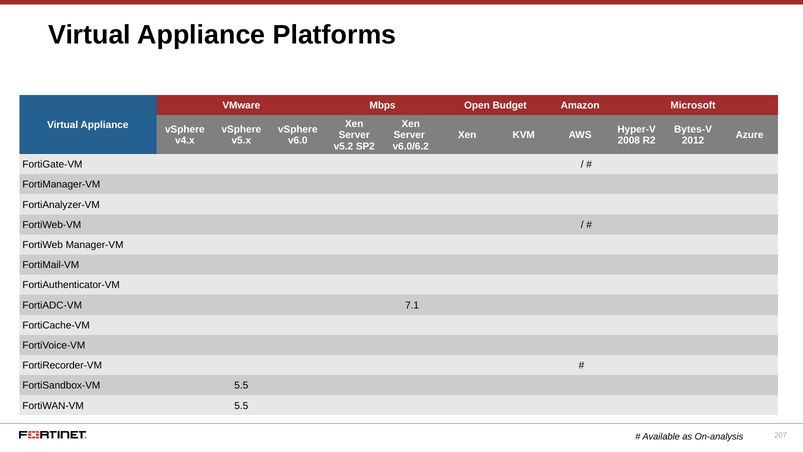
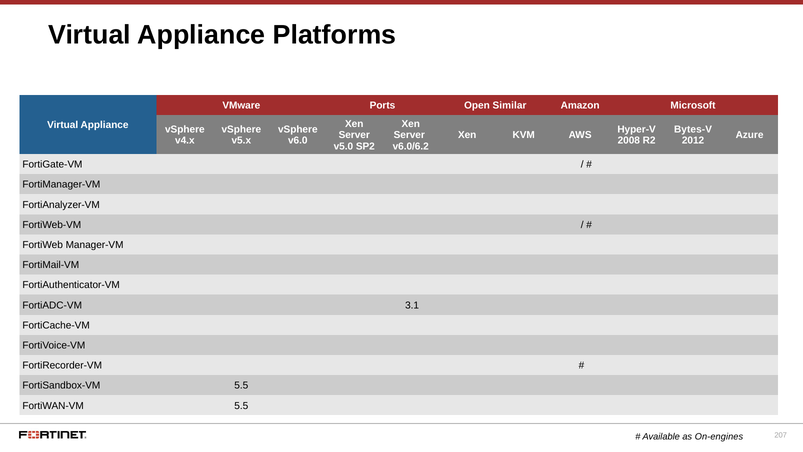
Mbps: Mbps -> Ports (383, 105)
Budget: Budget -> Similar (510, 105)
v5.2: v5.2 -> v5.0 (343, 146)
7.1: 7.1 -> 3.1 (412, 305)
On-analysis: On-analysis -> On-engines (719, 437)
